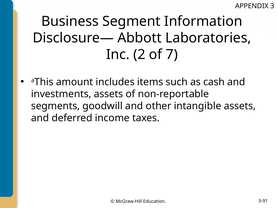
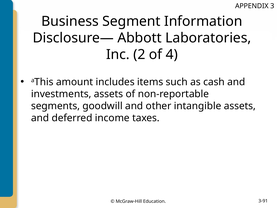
7: 7 -> 4 (172, 55)
